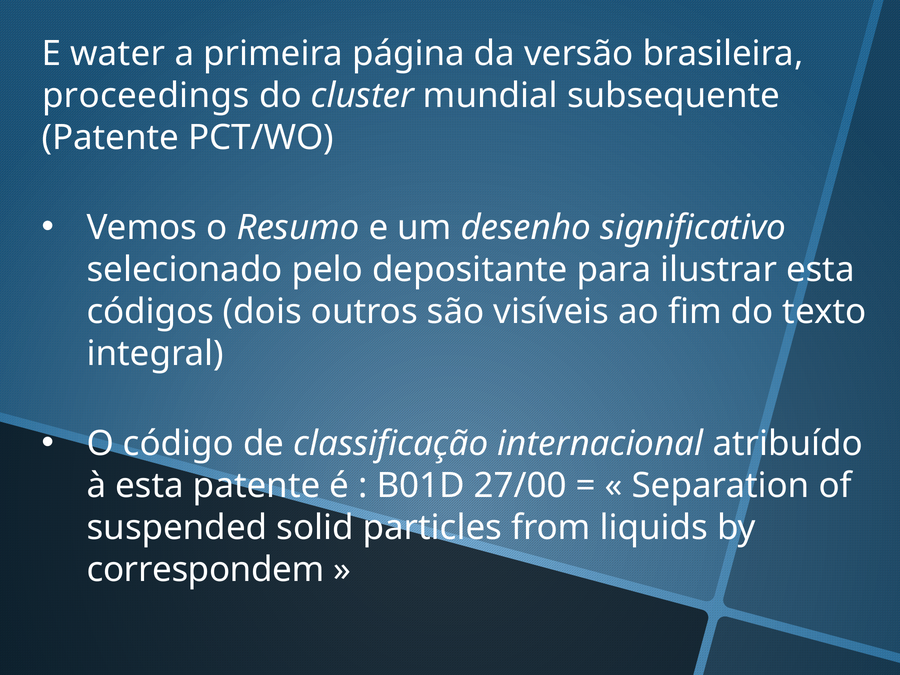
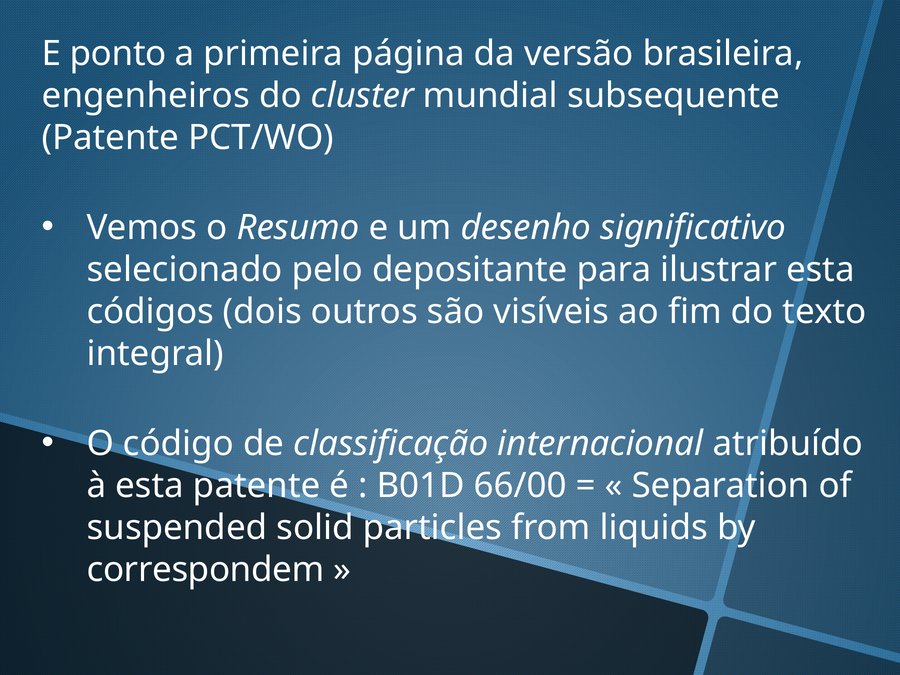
water: water -> ponto (118, 54)
proceedings: proceedings -> engenheiros (146, 96)
27/00: 27/00 -> 66/00 (520, 486)
